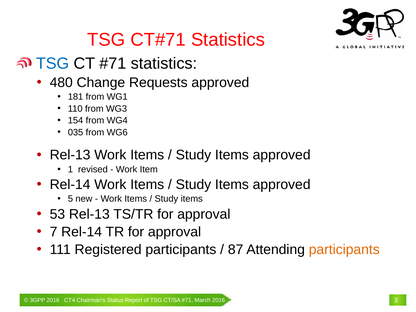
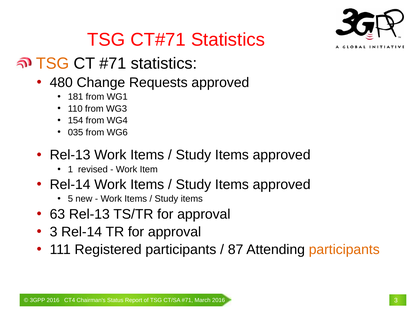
TSG colour: blue -> orange (53, 63)
53: 53 -> 63 (57, 214)
7: 7 -> 3 (54, 232)
